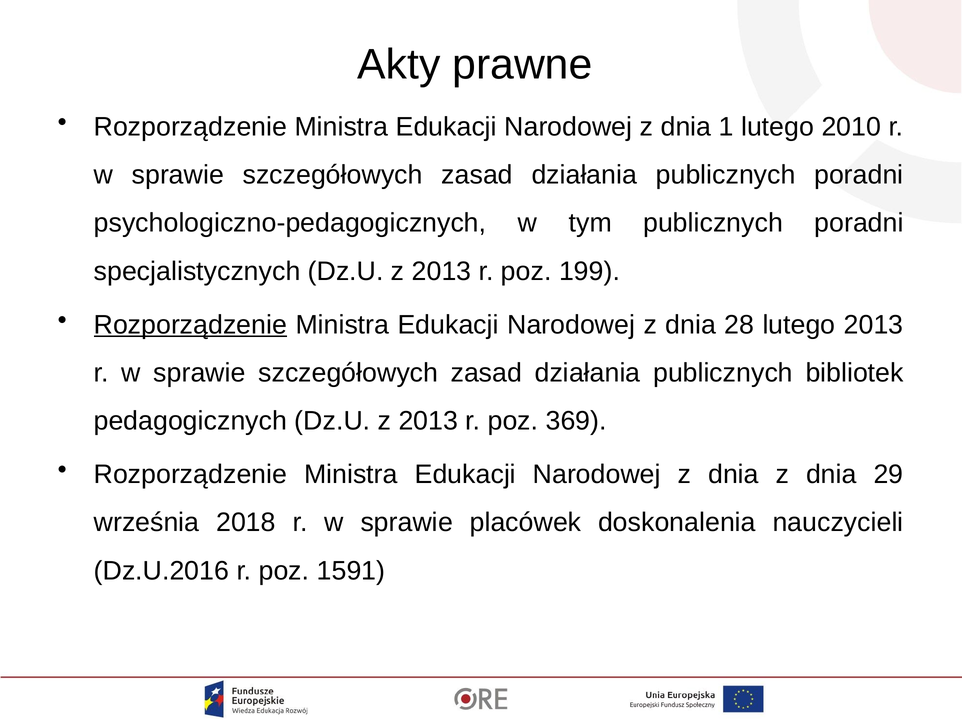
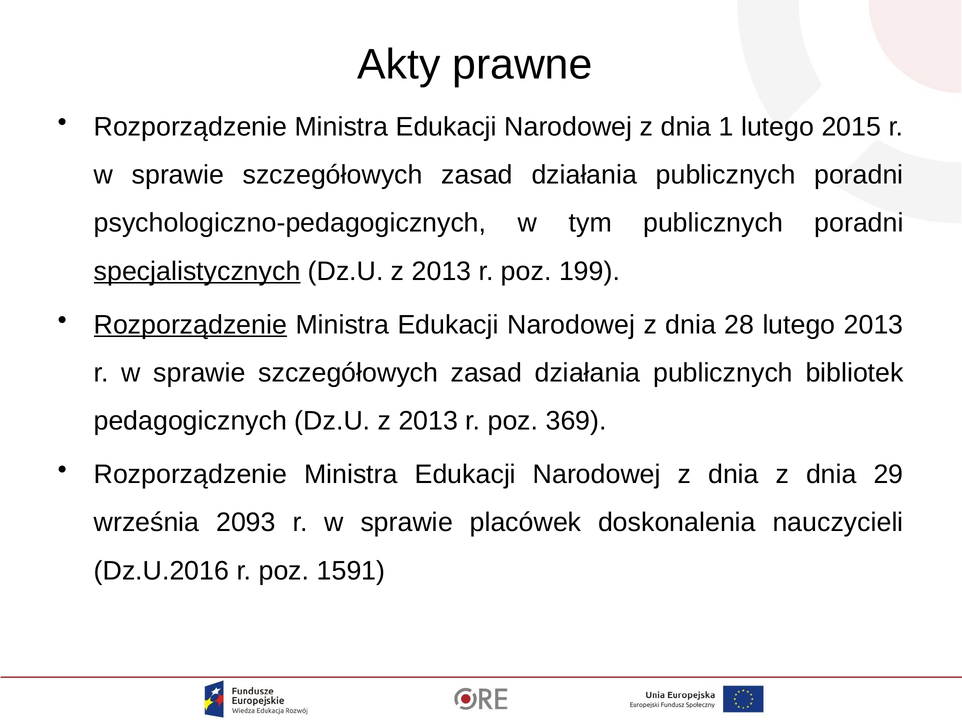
2010: 2010 -> 2015 (851, 127)
specjalistycznych underline: none -> present (197, 271)
2018: 2018 -> 2093 (246, 522)
